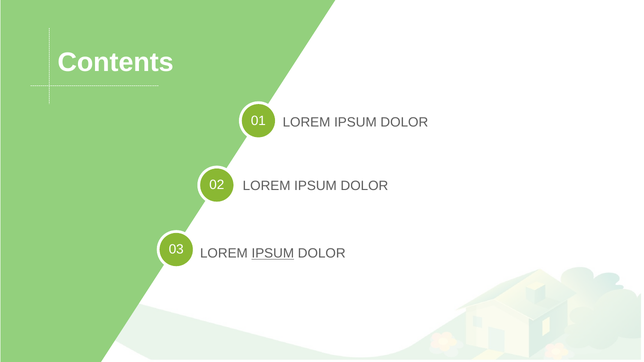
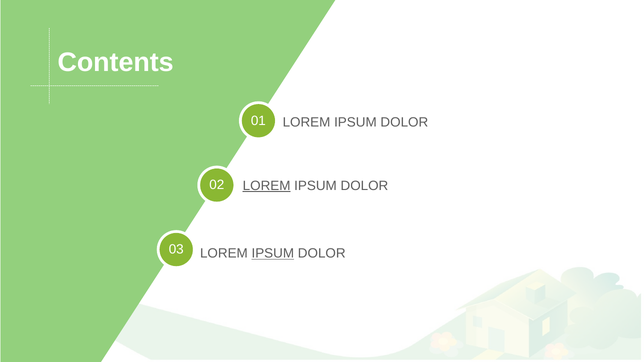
LOREM underline: none -> present (267, 186)
